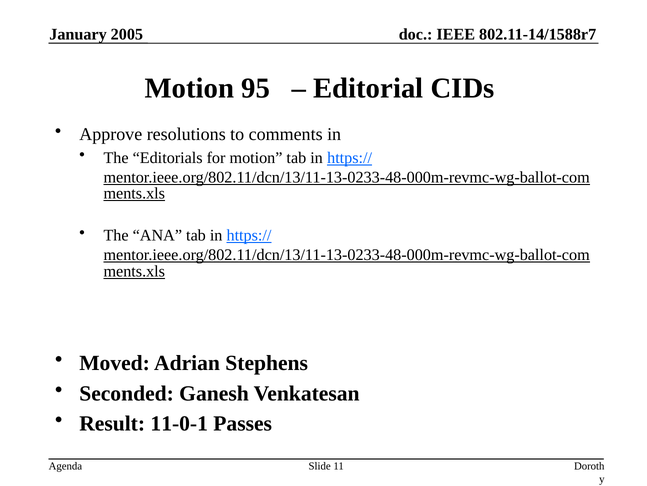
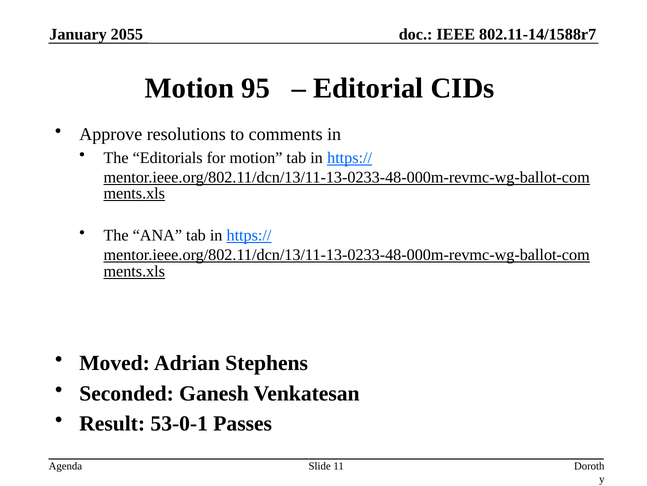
2005: 2005 -> 2055 (127, 35)
11-0-1: 11-0-1 -> 53-0-1 (179, 423)
